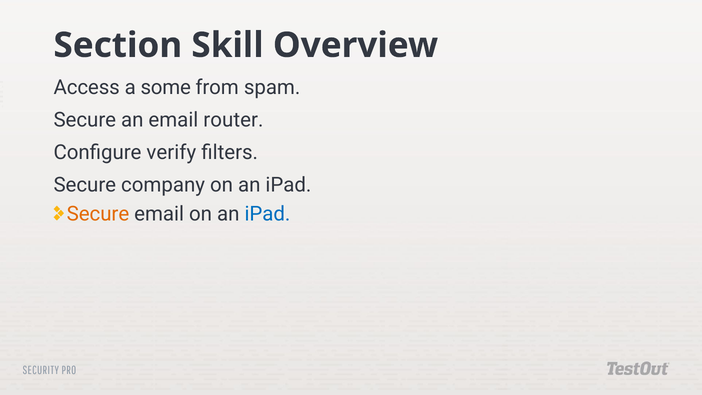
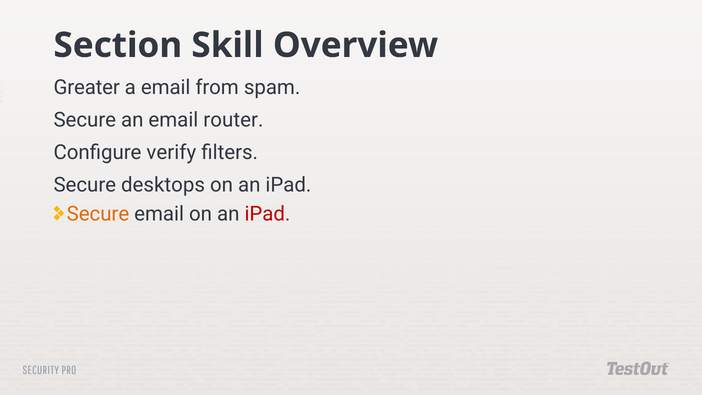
Access: Access -> Greater (87, 87)
a some: some -> email (166, 87)
company: company -> desktops (163, 185)
iPad colour: blue -> red (267, 214)
